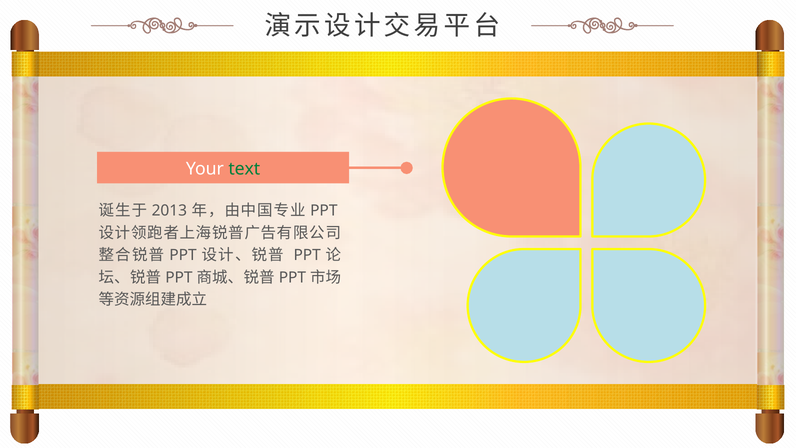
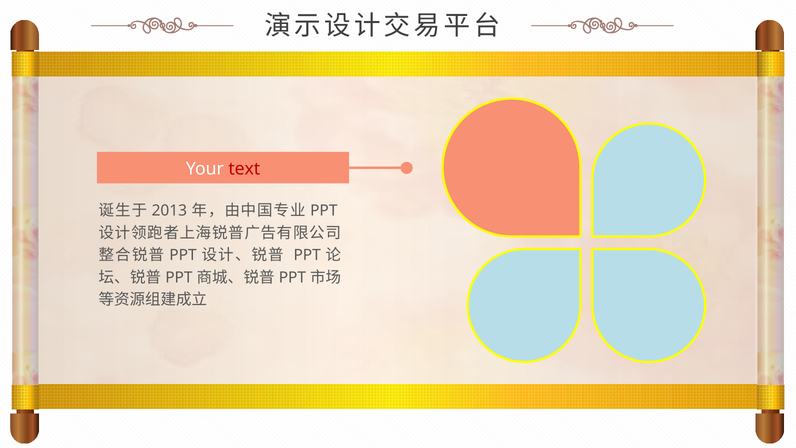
text colour: green -> red (244, 169)
